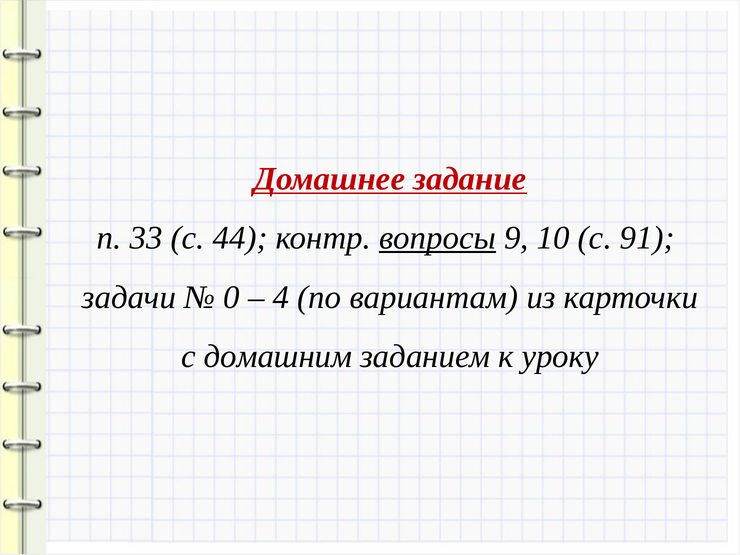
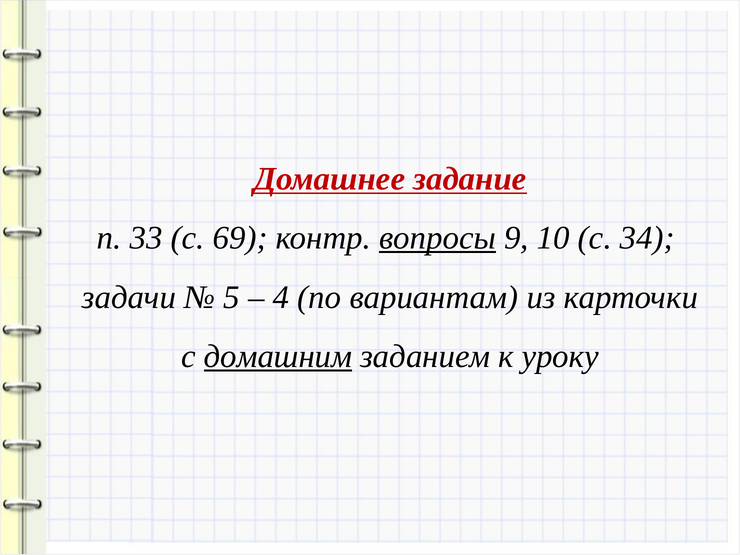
44: 44 -> 69 (240, 238)
91: 91 -> 34 (647, 238)
0: 0 -> 5 (232, 297)
домашним underline: none -> present (278, 356)
